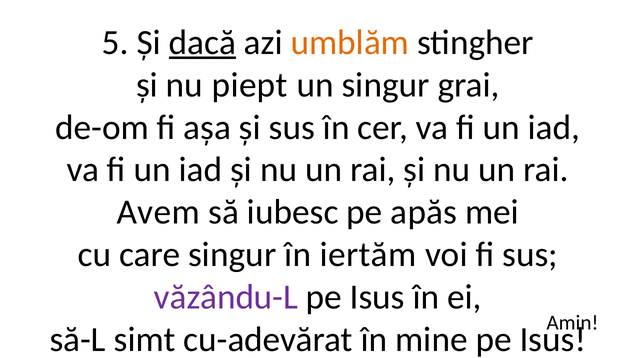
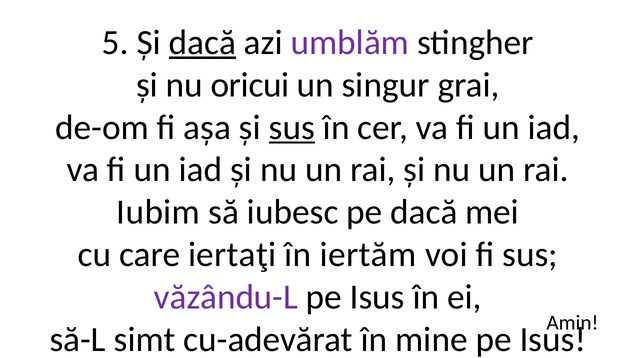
umblăm colour: orange -> purple (350, 43)
piept: piept -> oricui (250, 85)
sus underline: none -> present (292, 127)
Avem: Avem -> Iubim (158, 212)
pe apăs: apăs -> dacă (424, 212)
care singur: singur -> iertaţi (232, 254)
